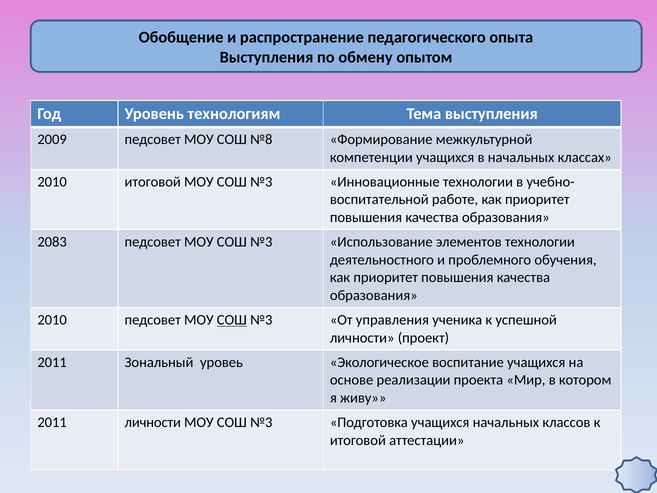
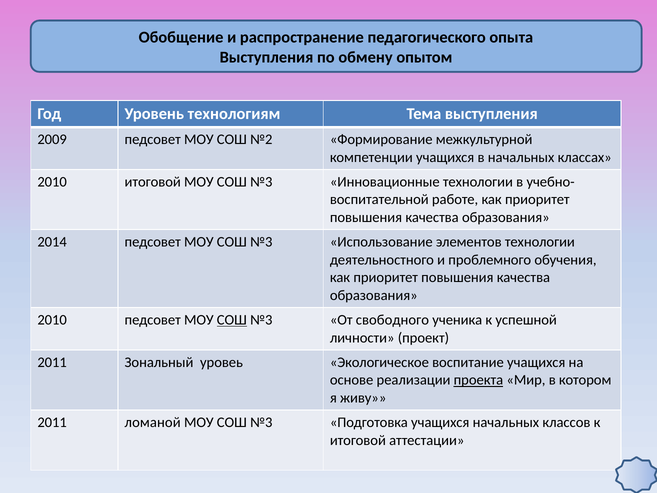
№8: №8 -> №2 (261, 139)
2083: 2083 -> 2014 (52, 242)
управления: управления -> свободного (392, 320)
проекта underline: none -> present (478, 380)
2011 личности: личности -> ломаной (153, 422)
